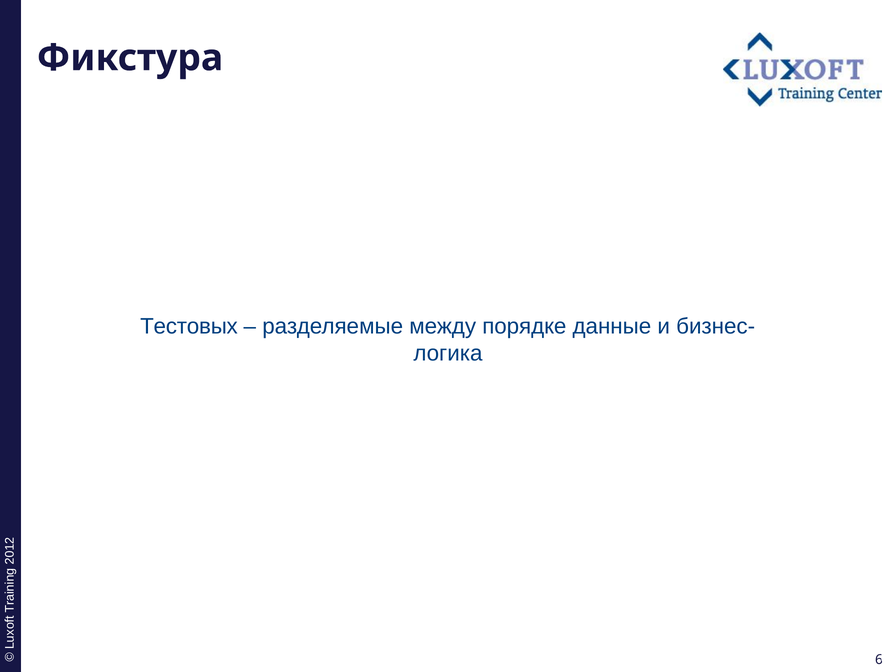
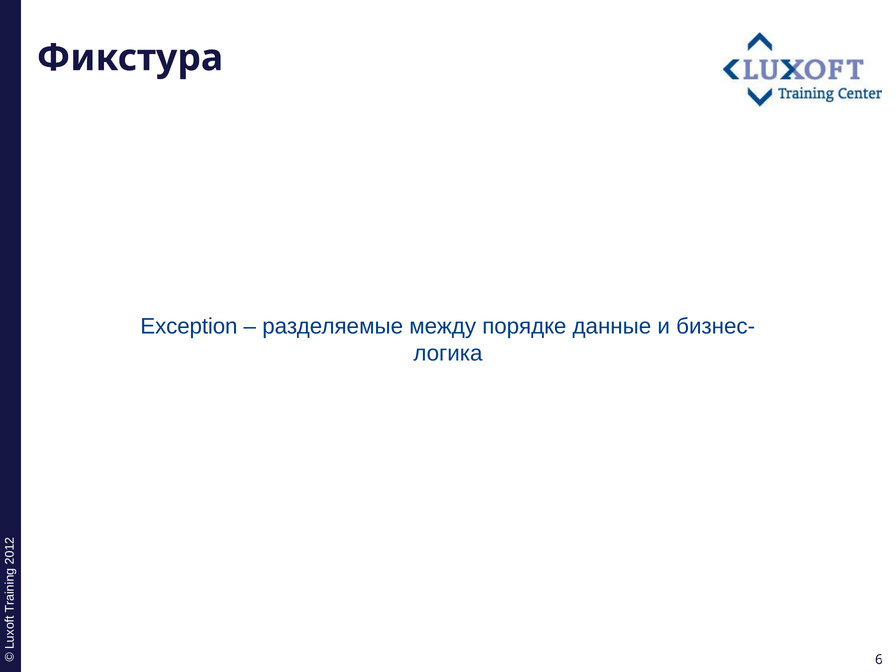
Тестовых: Тестовых -> Exception (189, 326)
